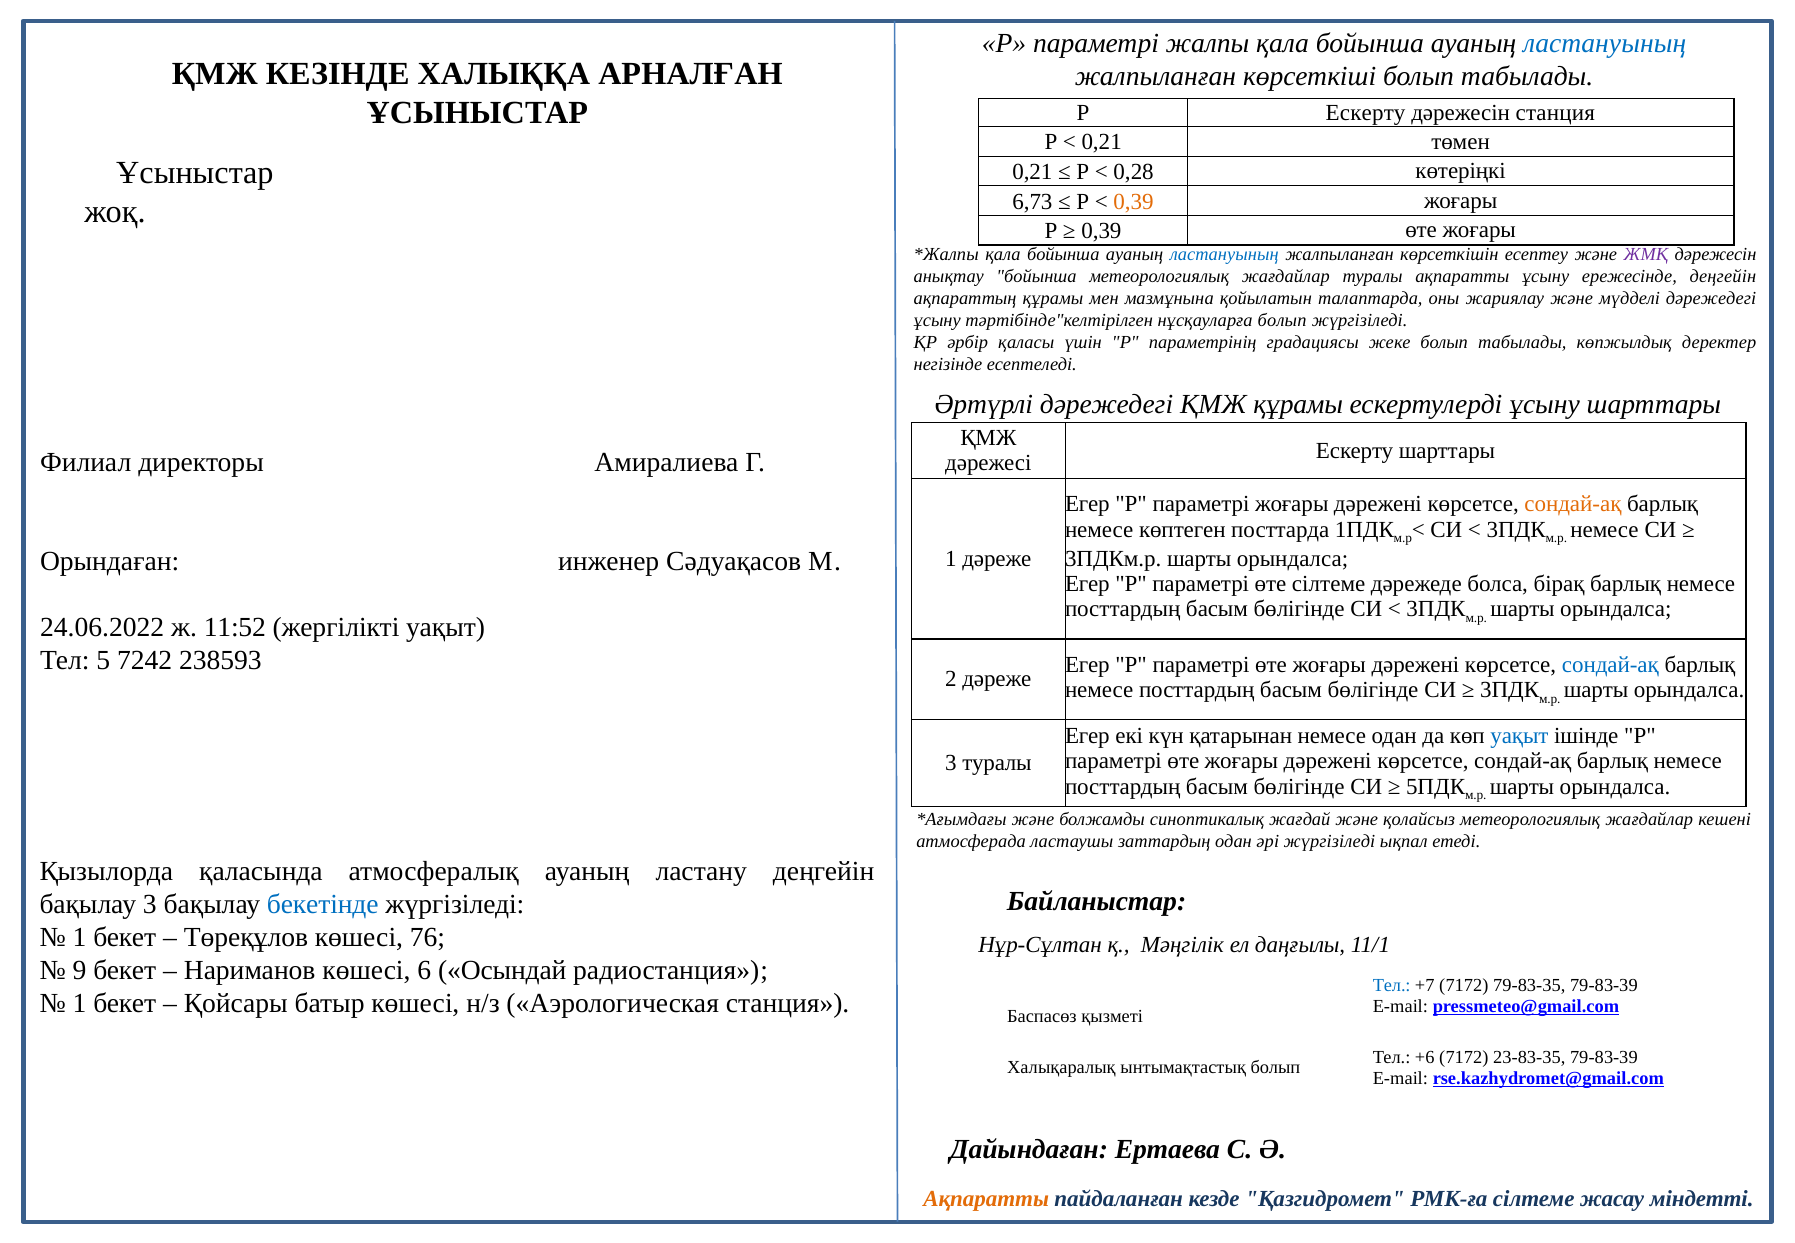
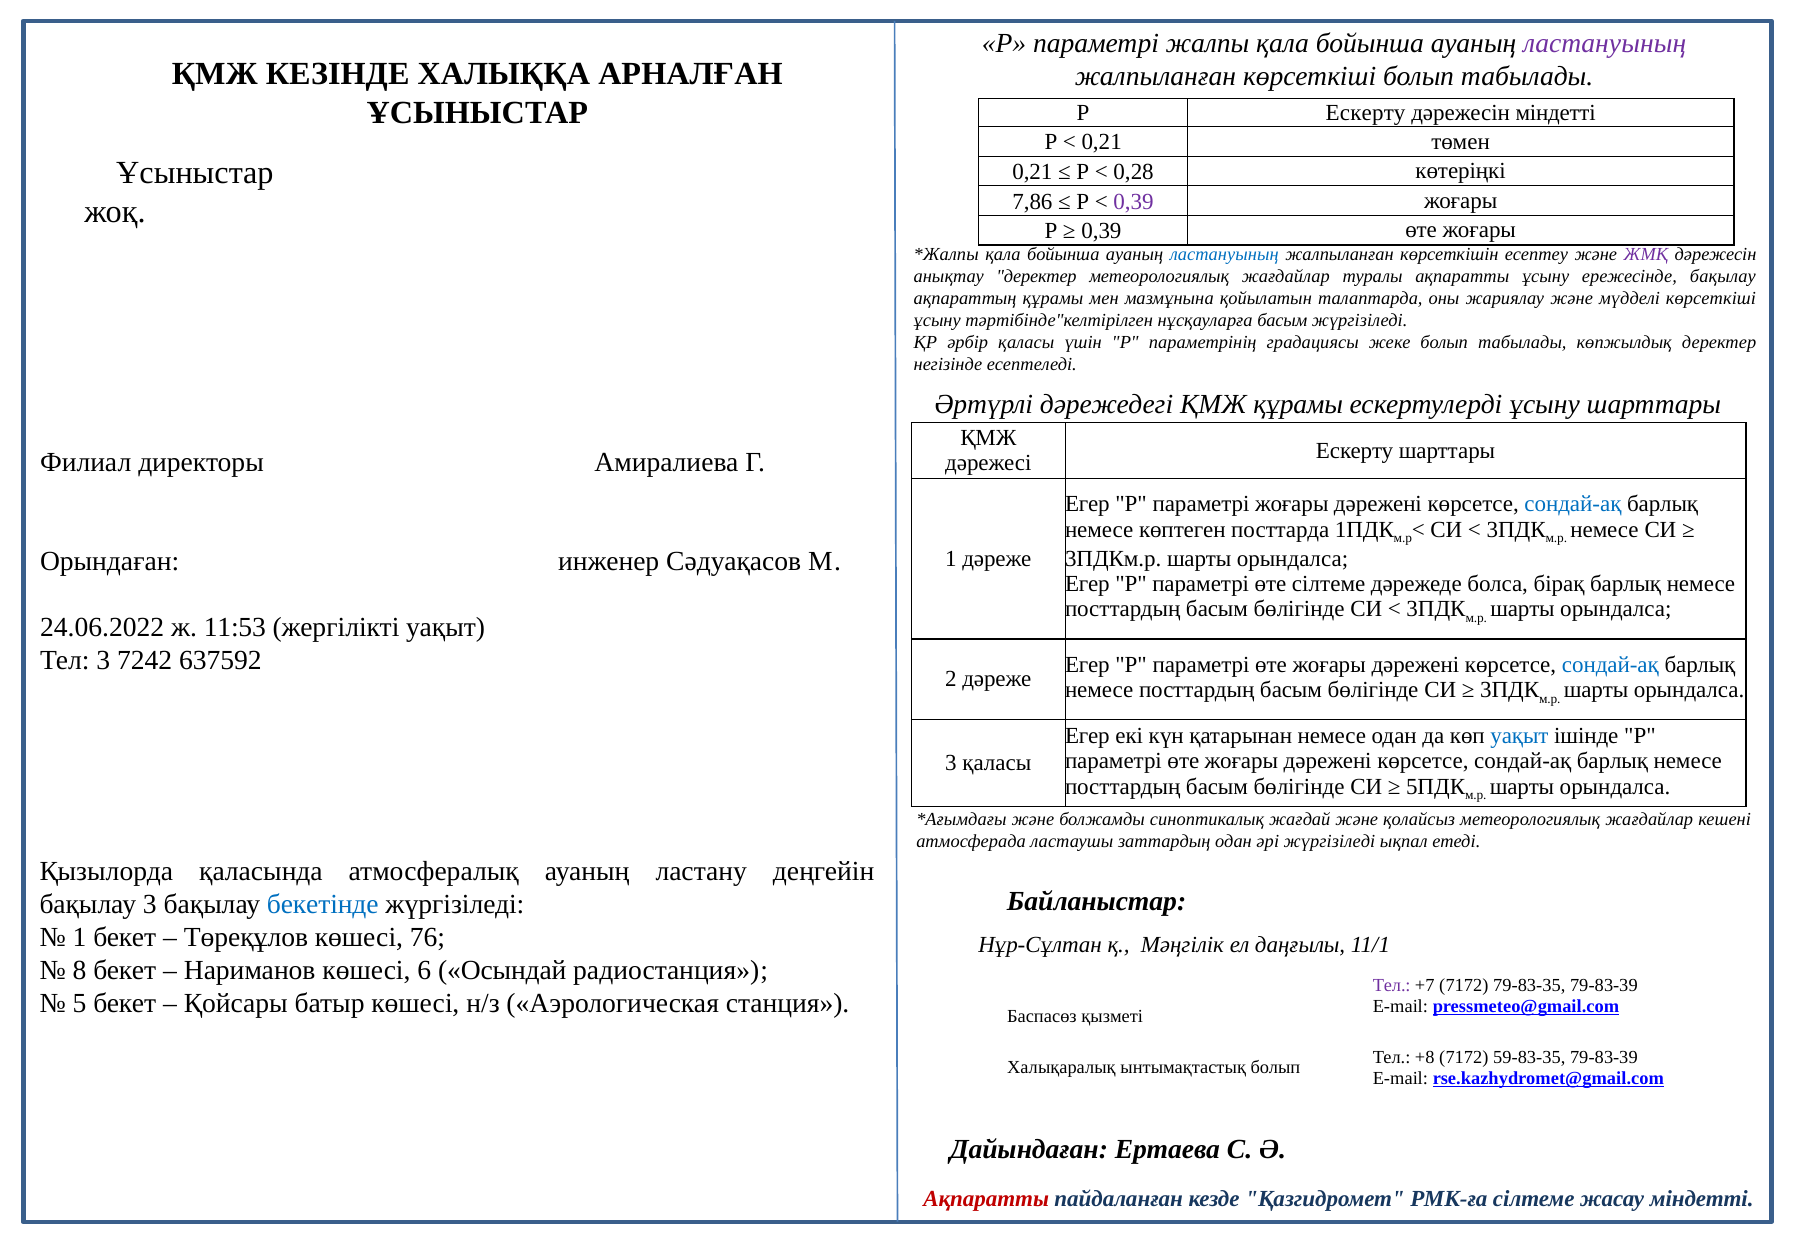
ластануының colour: blue -> purple (1605, 43)
дәрежесін станция: станция -> міндетті (1556, 113)
6,73: 6,73 -> 7,86 (1032, 202)
0,39 colour: orange -> purple (1134, 202)
анықтау бойынша: бойынша -> деректер (1037, 277)
ережесінде деңгейін: деңгейін -> бақылау (1723, 277)
мүдделі дәрежедегі: дәрежедегі -> көрсеткіші (1711, 299)
нұсқауларға болып: болып -> басым (1282, 321)
сондай-ақ colour: orange -> blue (1573, 504)
11:52: 11:52 -> 11:53 (235, 628)
Тел 5: 5 -> 3 (103, 661)
238593: 238593 -> 637592 (220, 661)
3 туралы: туралы -> қаласы (997, 763)
9: 9 -> 8 (80, 970)
Тел colour: blue -> purple (1392, 986)
1: 1 -> 5 (80, 1003)
+6: +6 -> +8 (1425, 1057)
23-83-35: 23-83-35 -> 59-83-35 (1529, 1057)
Ақпаратты colour: orange -> red (986, 1199)
